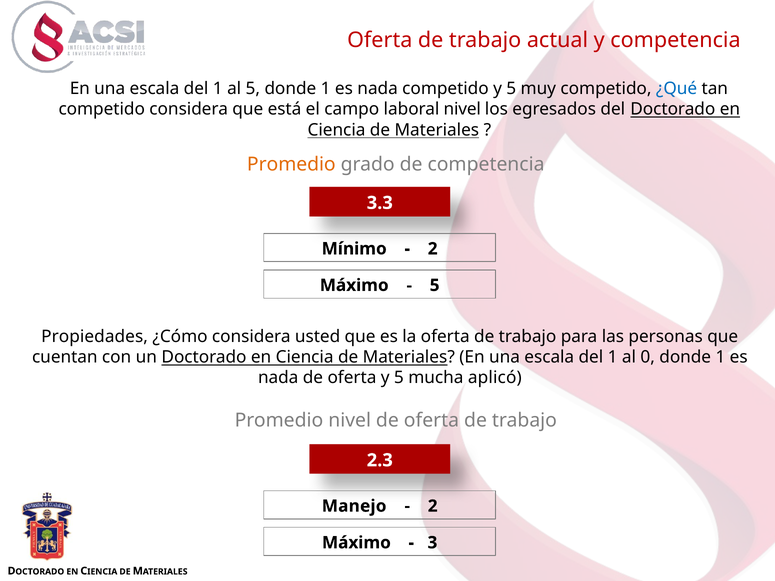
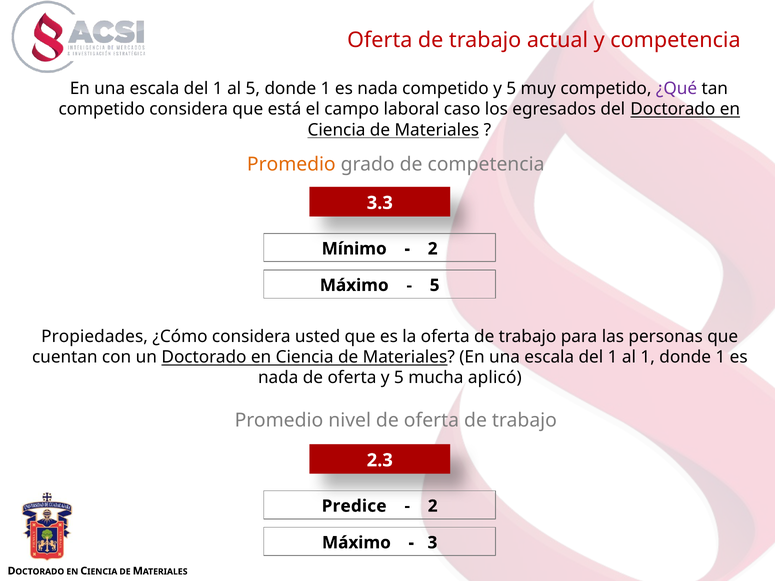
¿Qué colour: blue -> purple (677, 89)
laboral nivel: nivel -> caso (462, 109)
al 0: 0 -> 1 (648, 357)
Manejo: Manejo -> Predice (354, 506)
